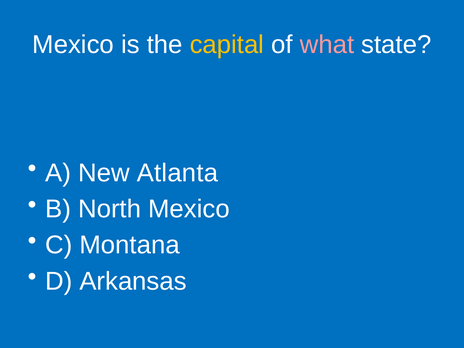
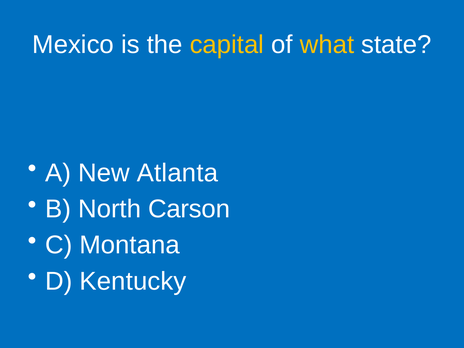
what colour: pink -> yellow (327, 45)
North Mexico: Mexico -> Carson (189, 209)
Arkansas: Arkansas -> Kentucky (133, 281)
